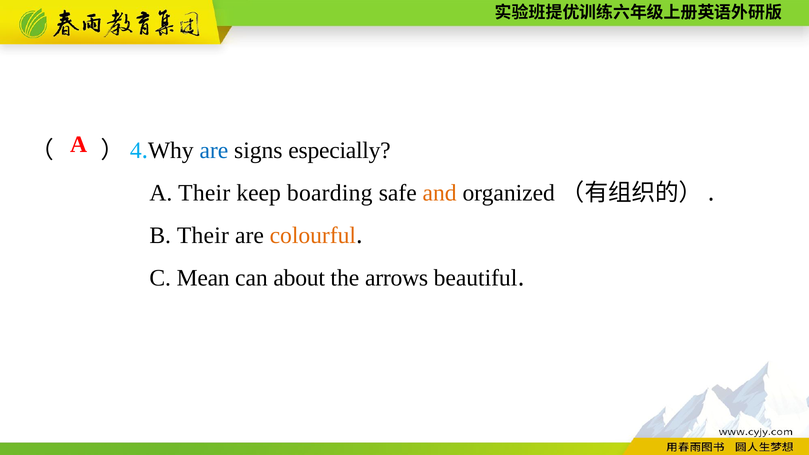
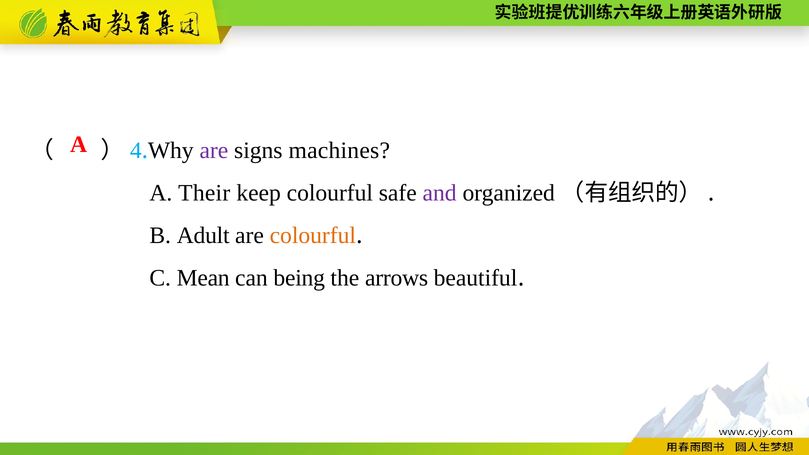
are colour: blue -> purple (214, 151)
especially: especially -> machines (339, 151)
keep boarding: boarding -> colourful (330, 193)
and colour: orange -> purple (440, 193)
B Their: Their -> Adult (203, 236)
about: about -> being (299, 278)
